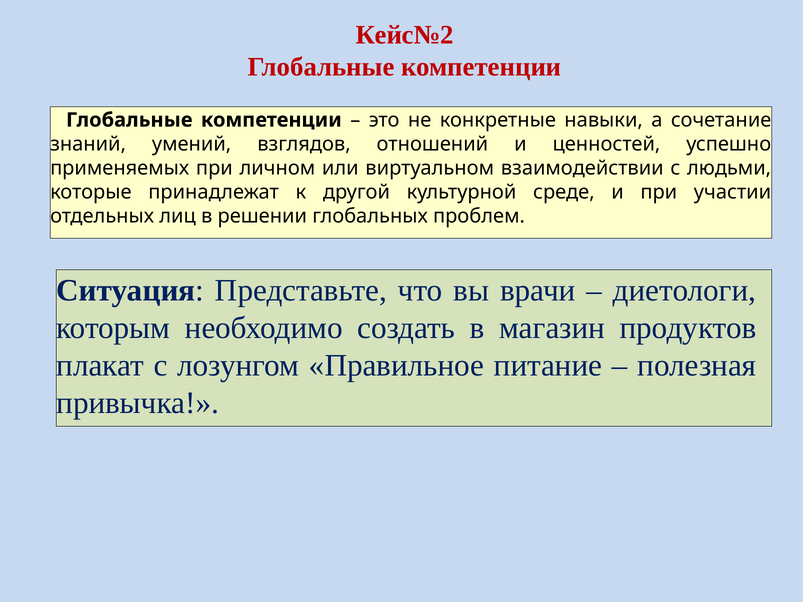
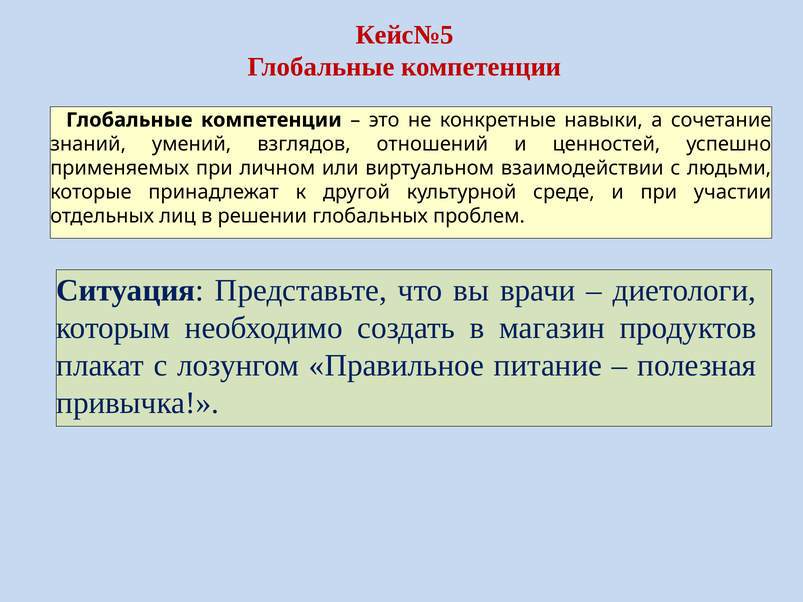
Кейс№2: Кейс№2 -> Кейс№5 (405, 35)
